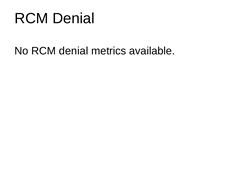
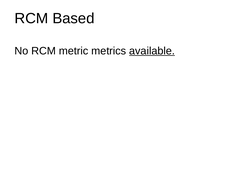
Denial: Denial -> Based (73, 18)
No RCM denial: denial -> metric (74, 51)
available underline: none -> present (152, 51)
